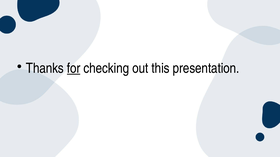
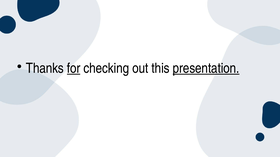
presentation underline: none -> present (206, 68)
